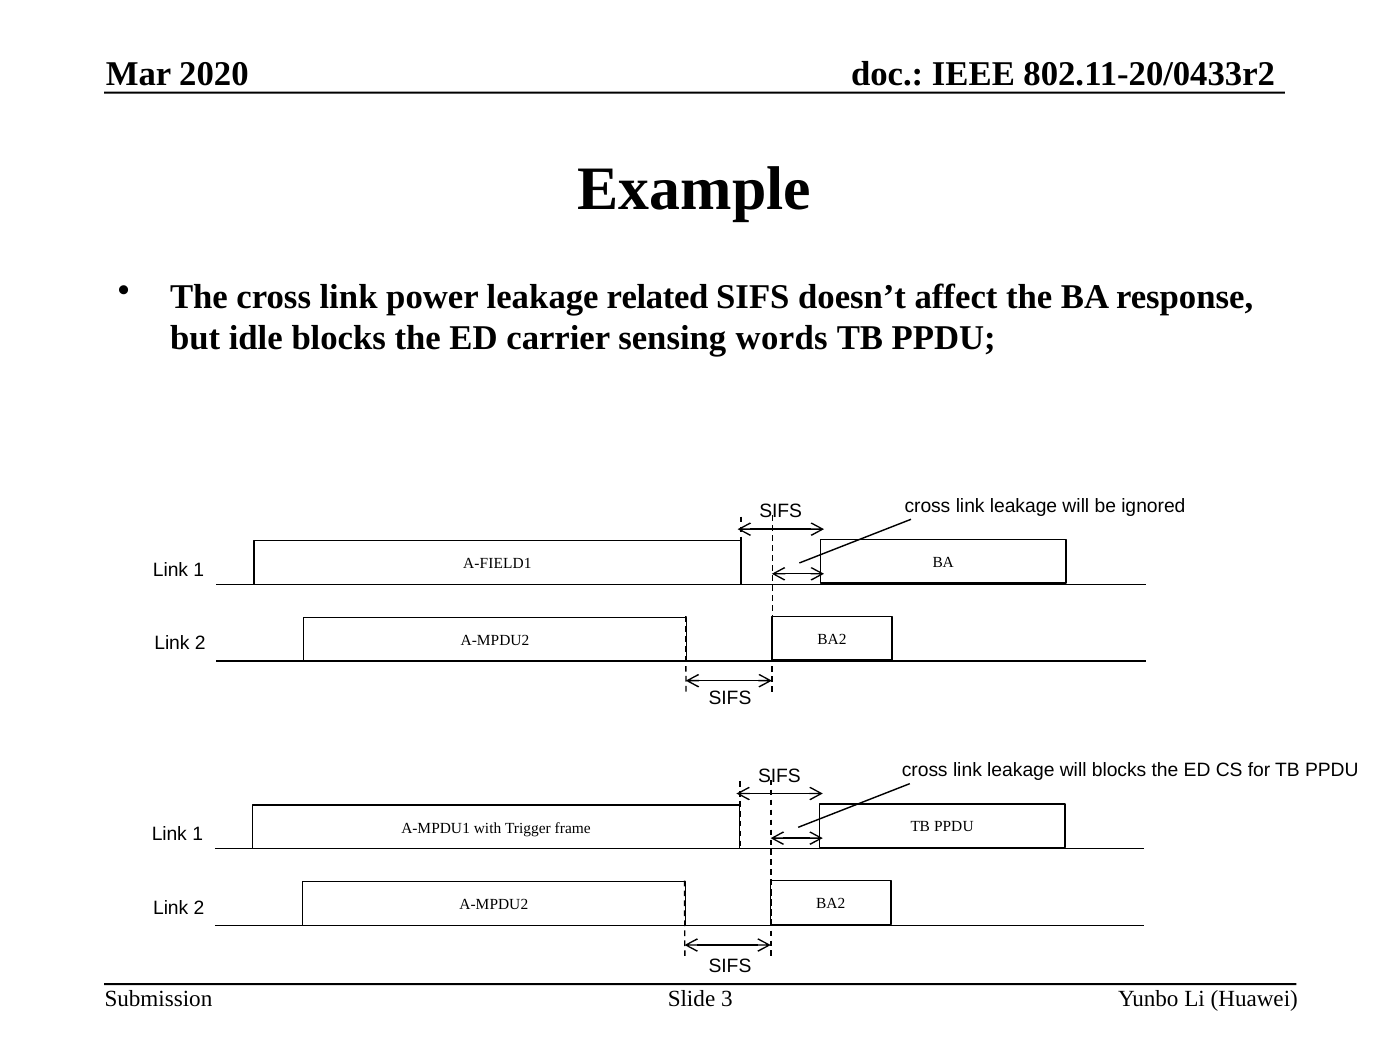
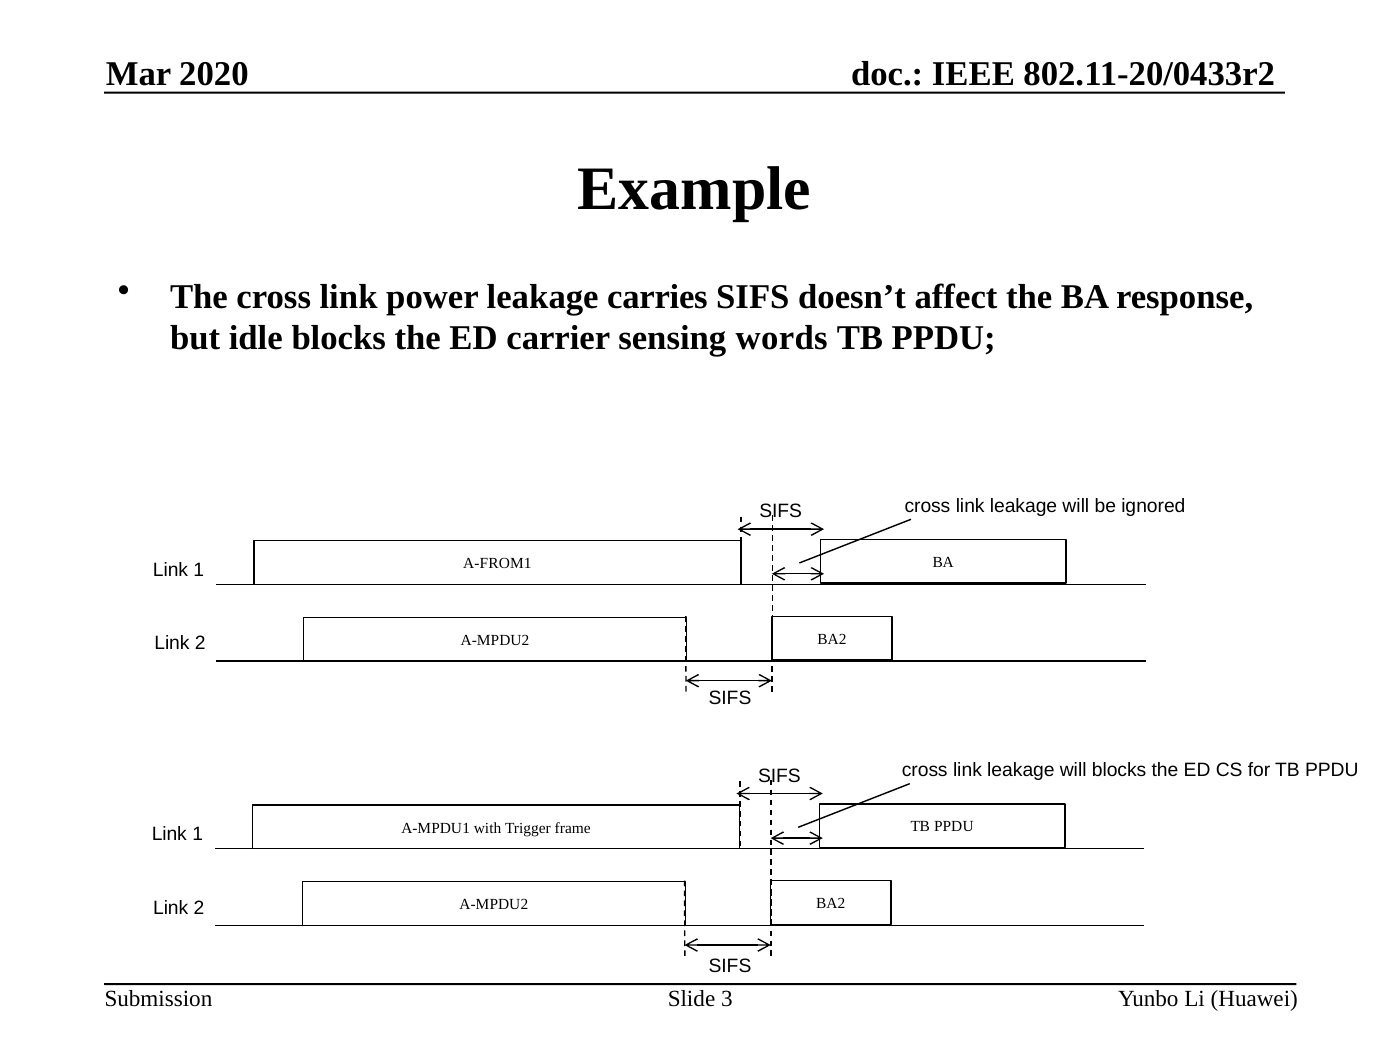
related: related -> carries (657, 296)
A-FIELD1: A-FIELD1 -> A-FROM1 (497, 564)
